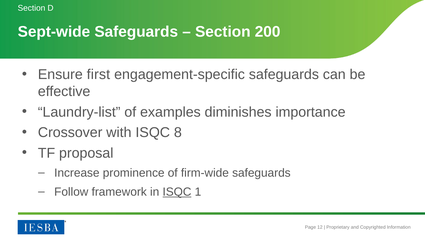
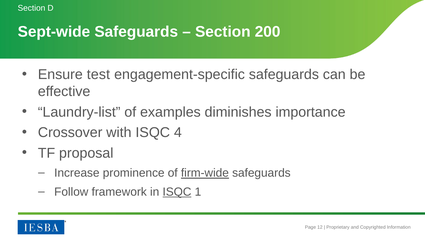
first: first -> test (98, 74)
8: 8 -> 4 (178, 133)
firm-wide underline: none -> present (205, 173)
